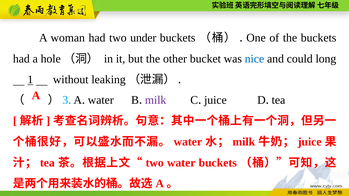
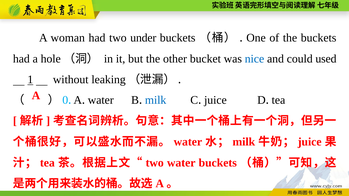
long: long -> used (326, 59)
3: 3 -> 0 (65, 100)
milk colour: purple -> blue (156, 100)
